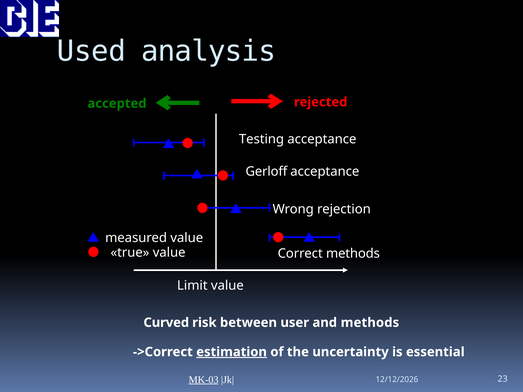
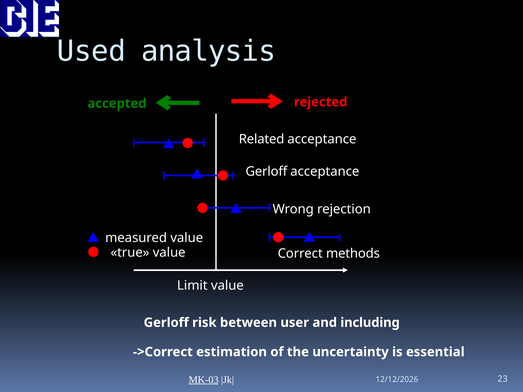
Testing: Testing -> Related (262, 139)
Curved: Curved -> Gerloff (166, 323)
and methods: methods -> including (370, 323)
estimation underline: present -> none (232, 352)
